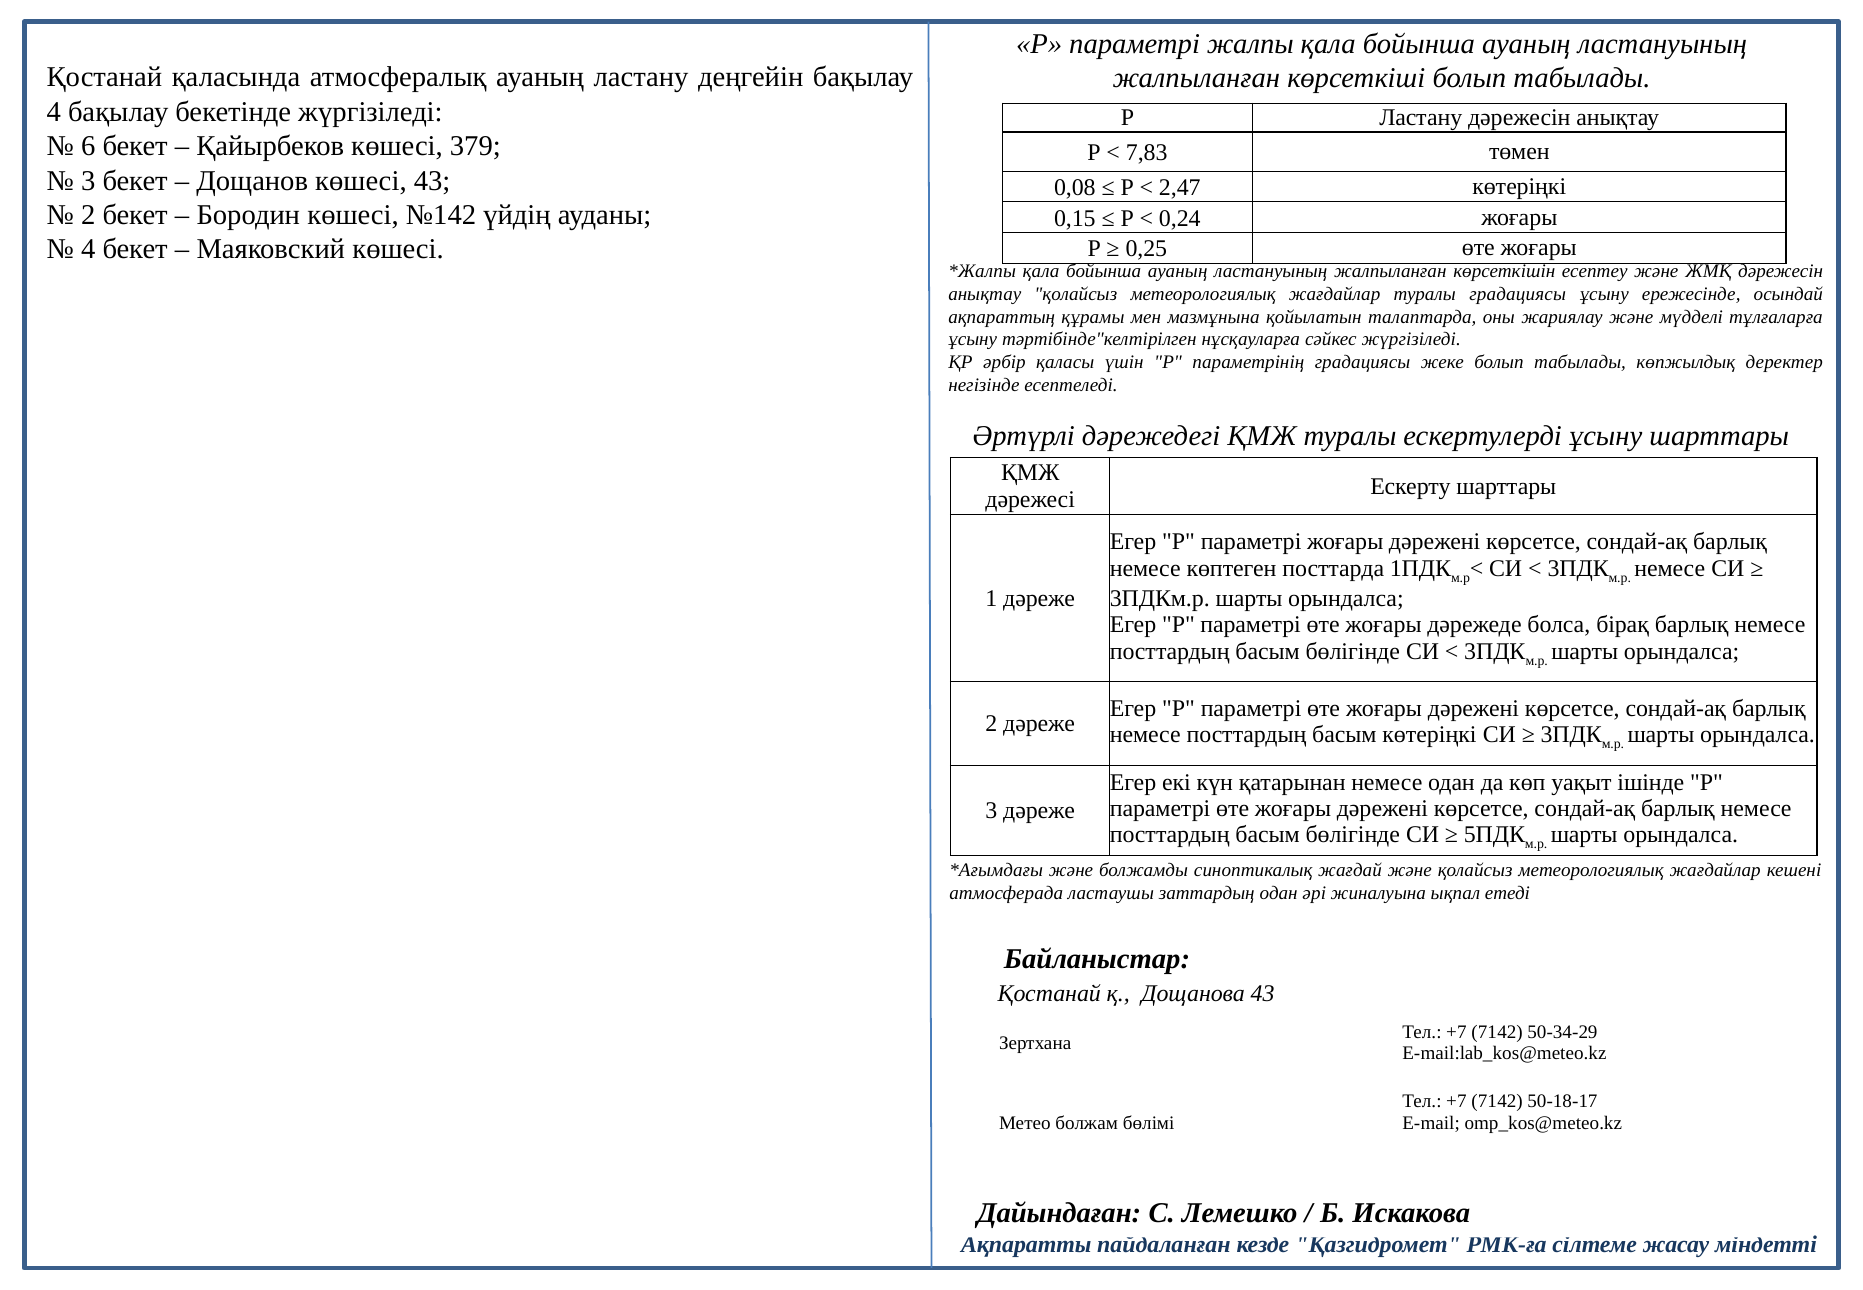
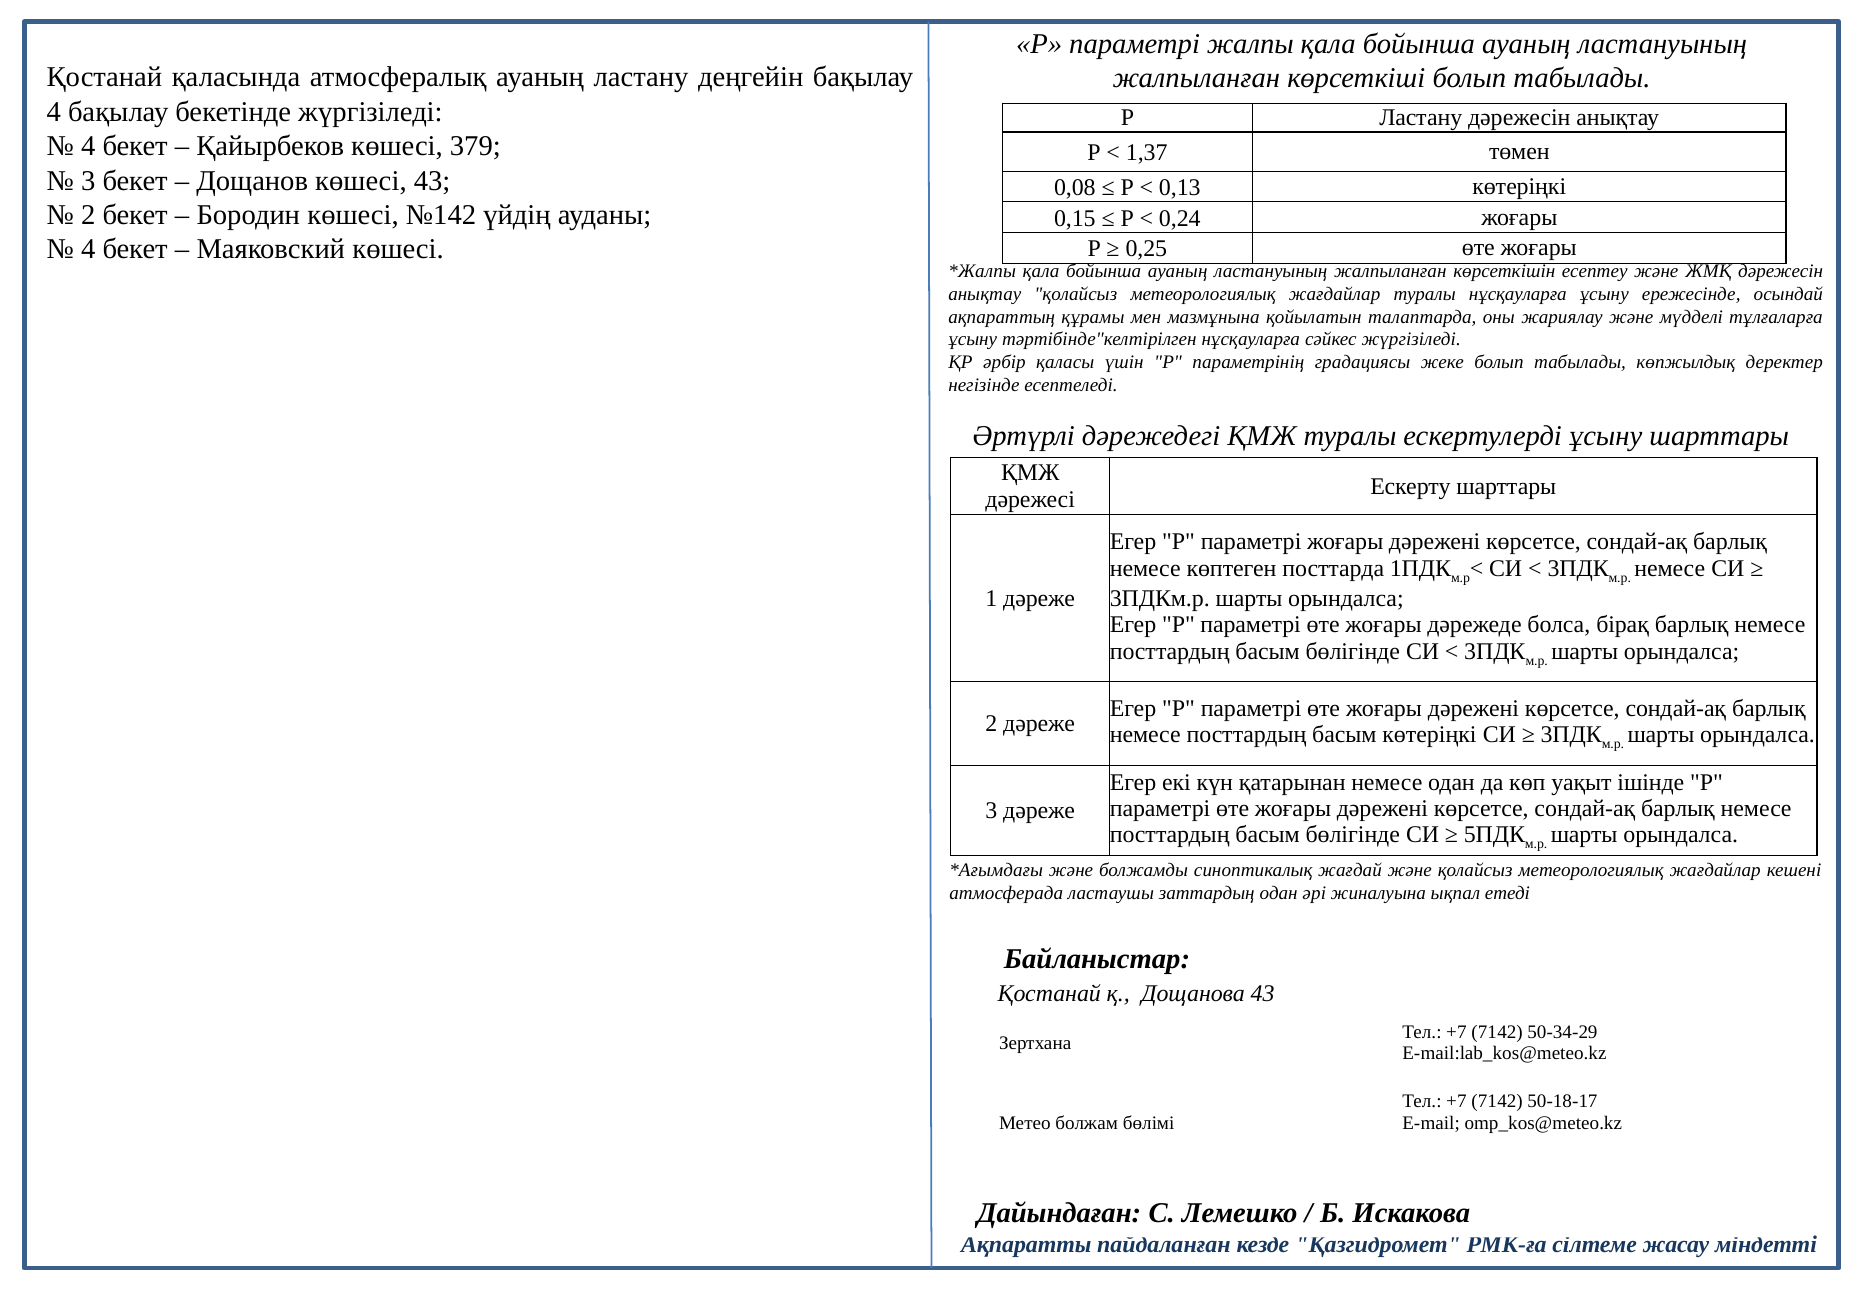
6: 6 -> 4 (88, 146)
7,83: 7,83 -> 1,37 (1147, 153)
2,47: 2,47 -> 0,13 (1180, 187)
туралы градациясы: градациясы -> нұсқауларға (1518, 294)
